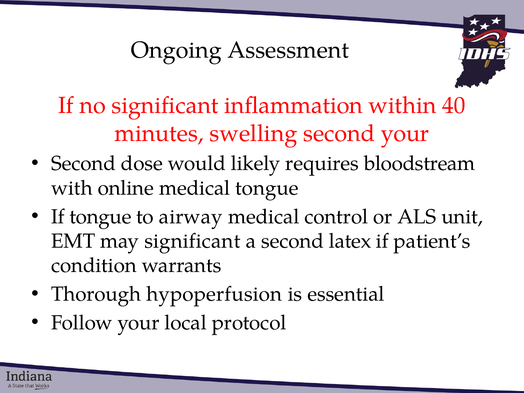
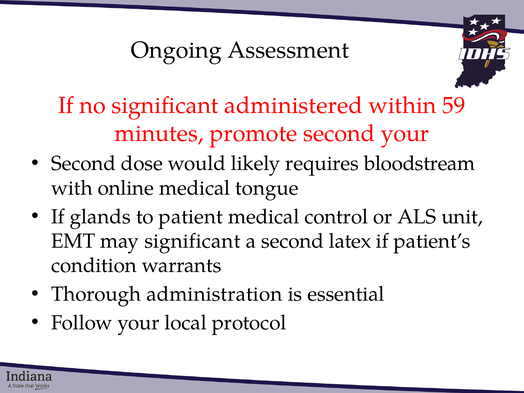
inflammation: inflammation -> administered (293, 106)
40: 40 -> 59 (454, 106)
swelling: swelling -> promote (253, 134)
If tongue: tongue -> glands (100, 217)
airway: airway -> patient (191, 217)
hypoperfusion: hypoperfusion -> administration (214, 294)
